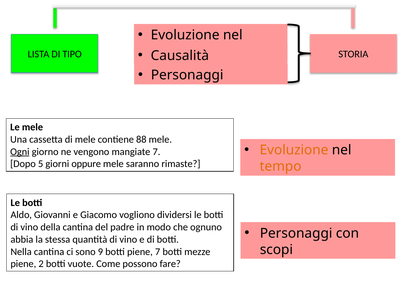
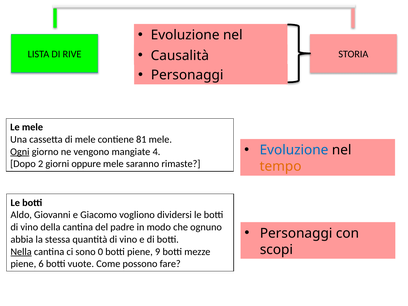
TIPO: TIPO -> RIVE (72, 54)
88: 88 -> 81 (141, 139)
Evoluzione colour: orange -> blue (294, 150)
mangiate 7: 7 -> 4 (156, 152)
5: 5 -> 2 (41, 164)
Nella underline: none -> present (21, 252)
9: 9 -> 0 (100, 252)
piene 7: 7 -> 9 (158, 252)
2: 2 -> 6 (41, 264)
